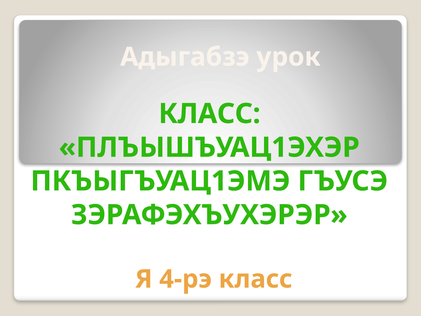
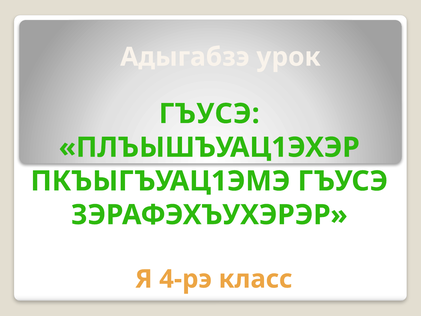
КЛАСС: КЛАСС -> ГЪУСЭ (209, 114)
